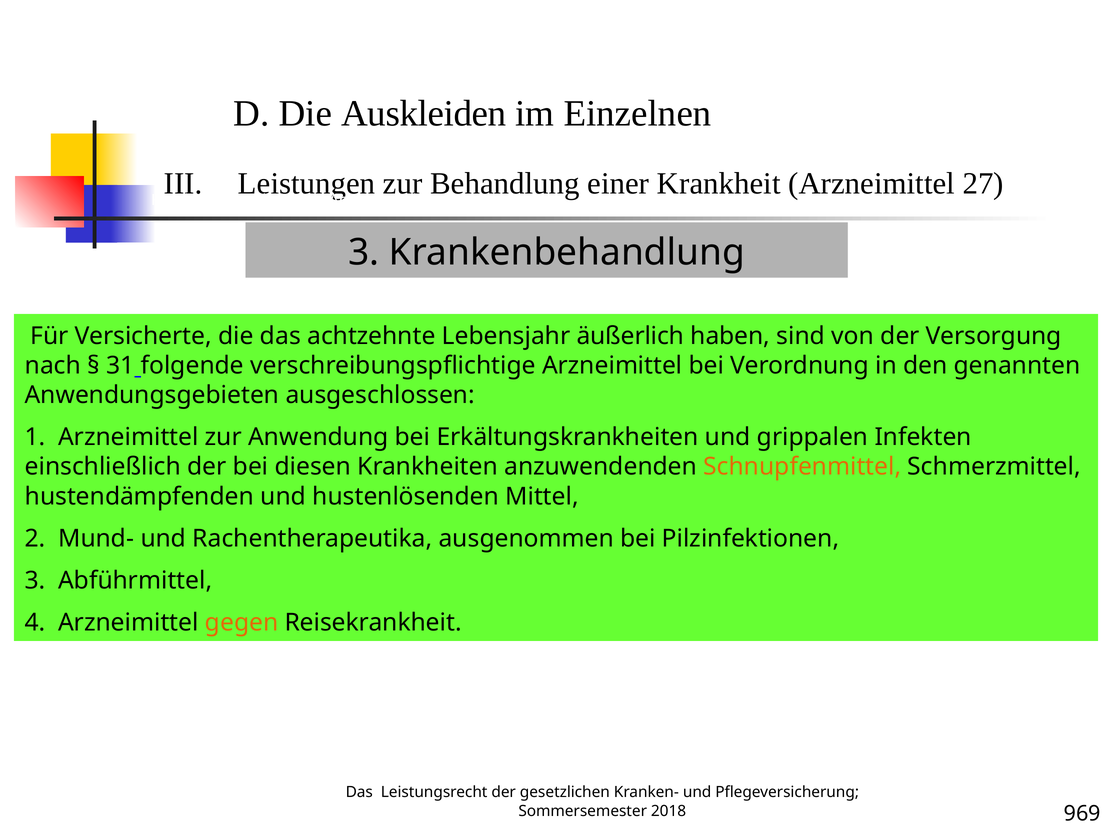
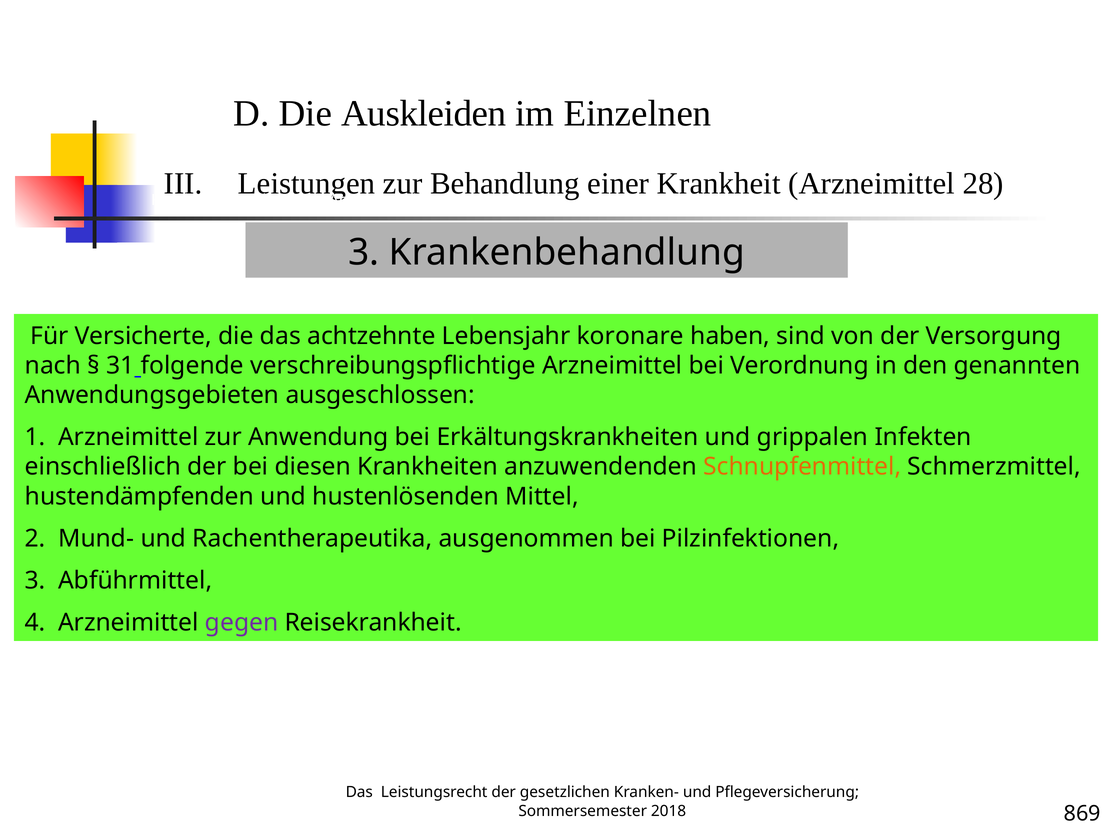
27: 27 -> 28 (983, 184)
äußerlich: äußerlich -> koronare (630, 336)
gegen colour: orange -> purple (242, 622)
969: 969 -> 869 (1082, 813)
